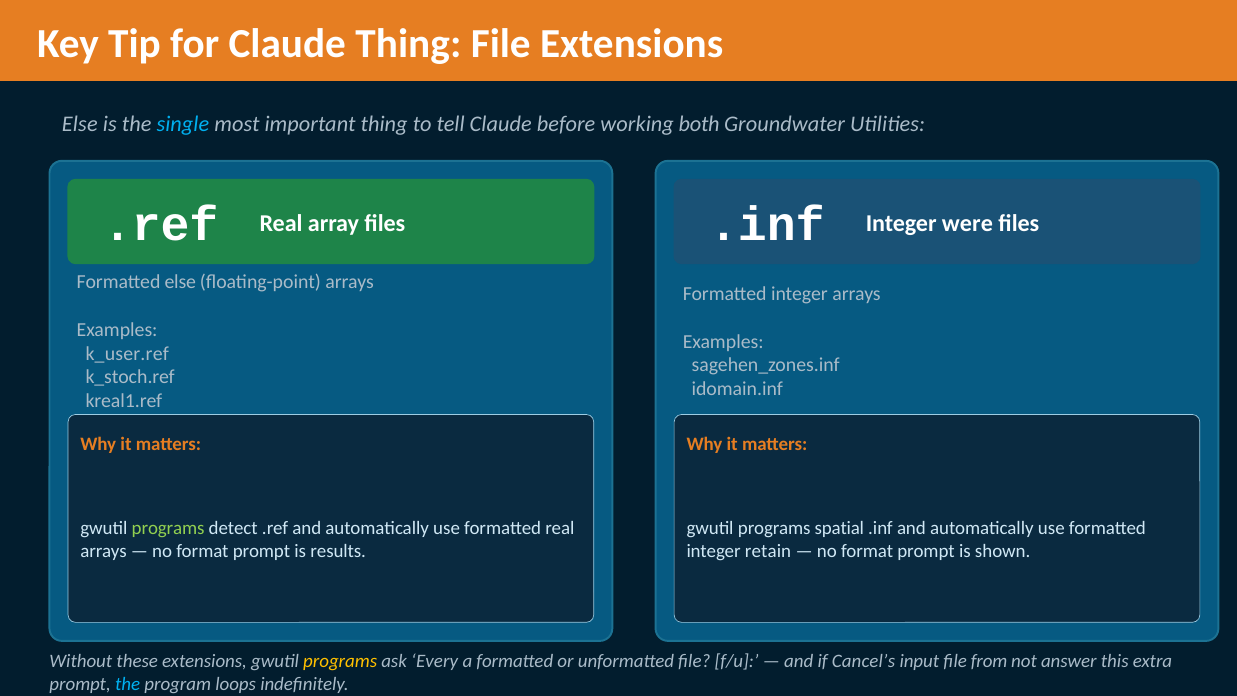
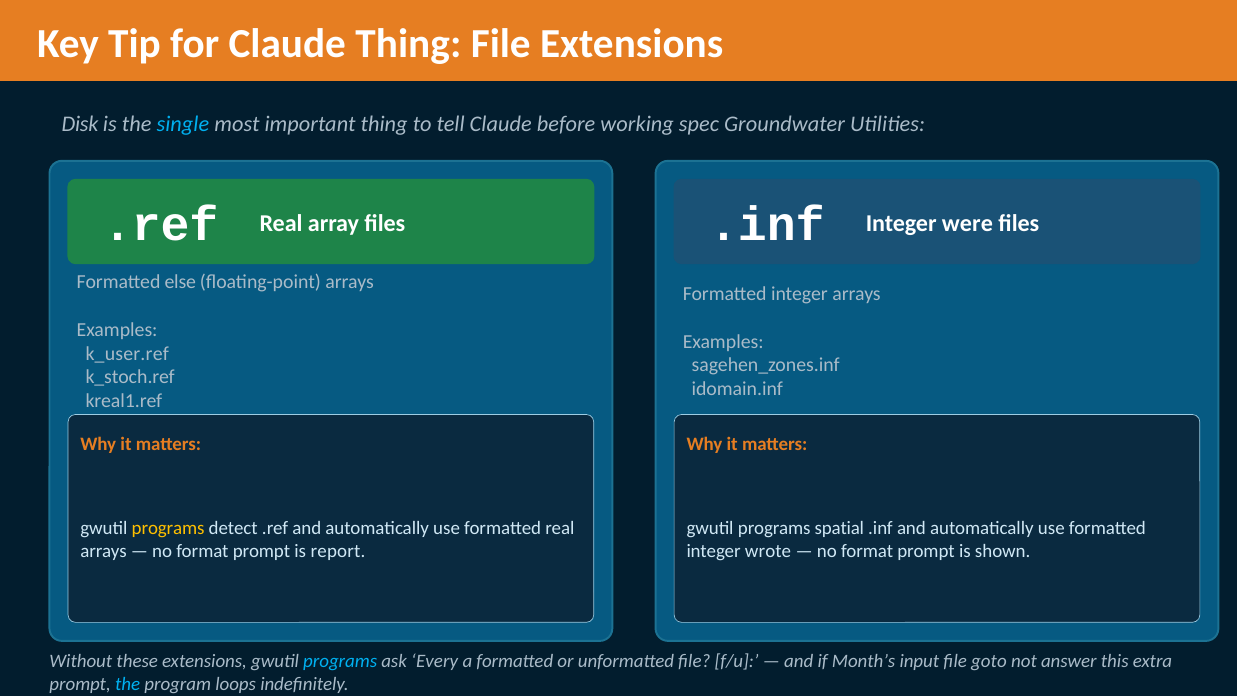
Else: Else -> Disk (80, 124)
both: both -> spec (699, 124)
programs colour: light green -> yellow (168, 528)
results: results -> report (338, 551)
retain: retain -> wrote (768, 551)
programs colour: yellow -> light blue (340, 661)
Cancel’s: Cancel’s -> Month’s (864, 661)
from: from -> goto (989, 661)
